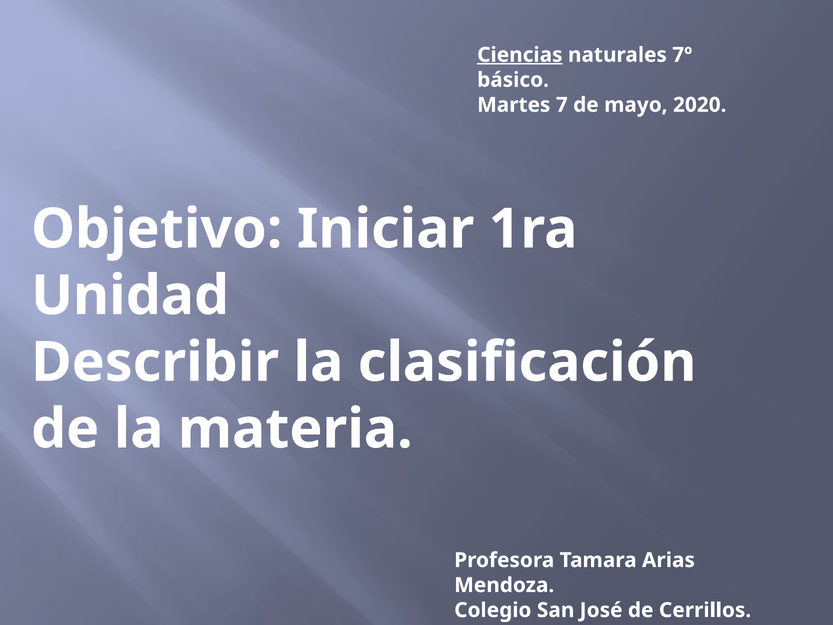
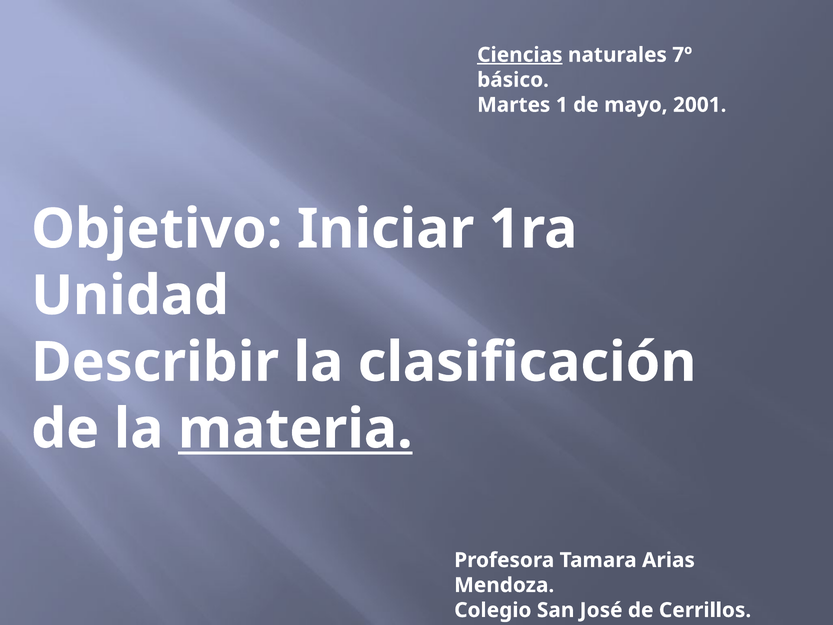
7: 7 -> 1 (562, 105)
2020: 2020 -> 2001 (700, 105)
materia underline: none -> present (295, 429)
